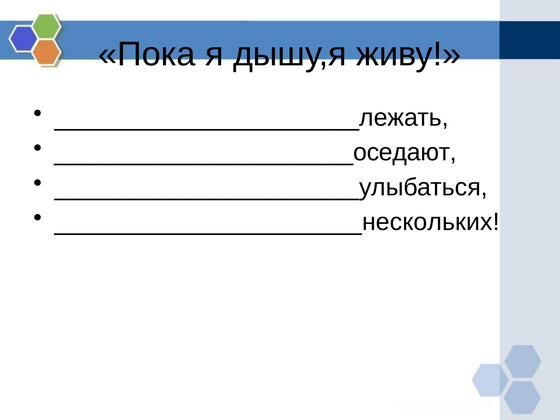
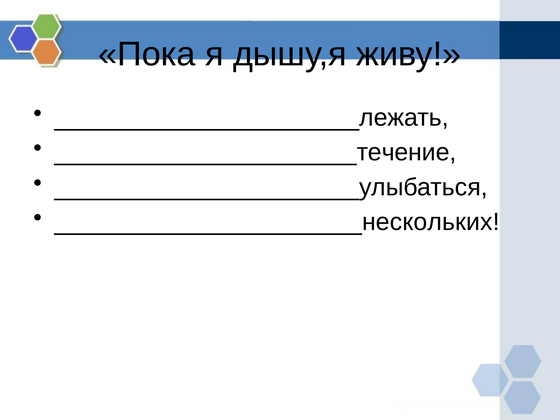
______________________оседают: ______________________оседают -> ______________________течение (255, 152)
